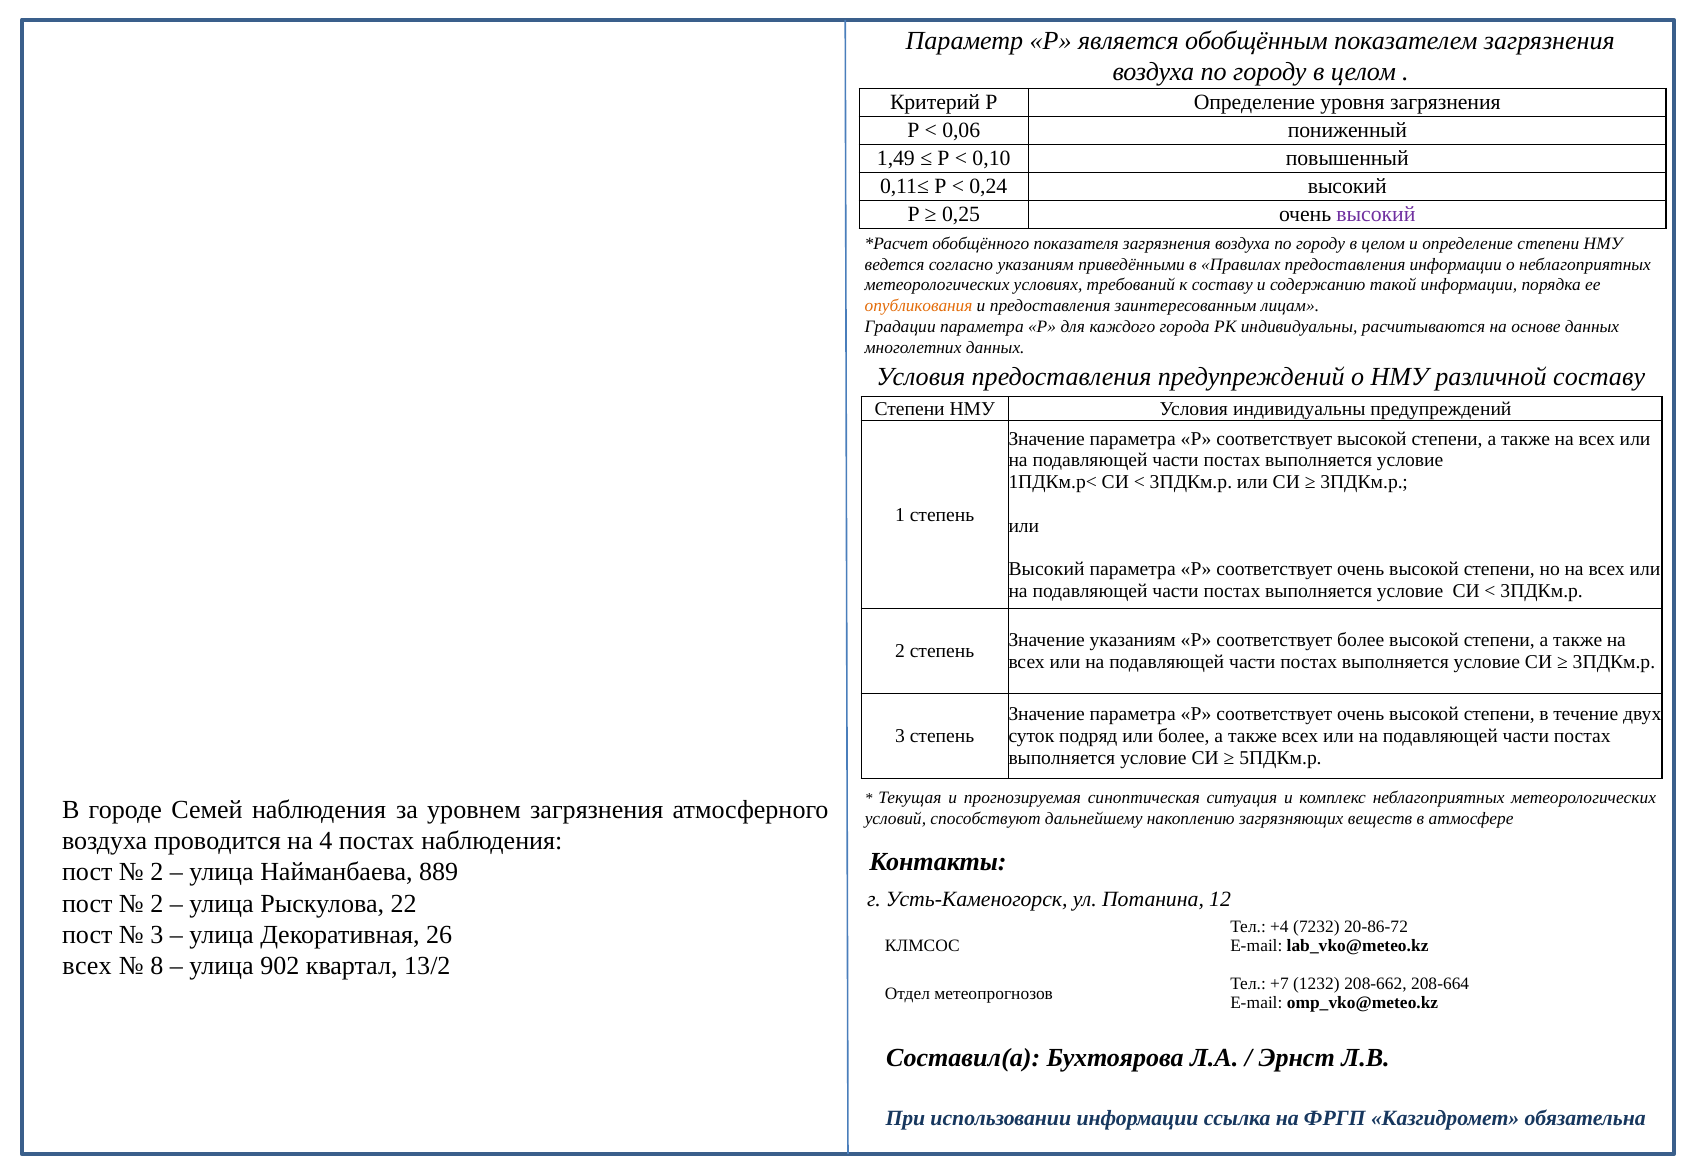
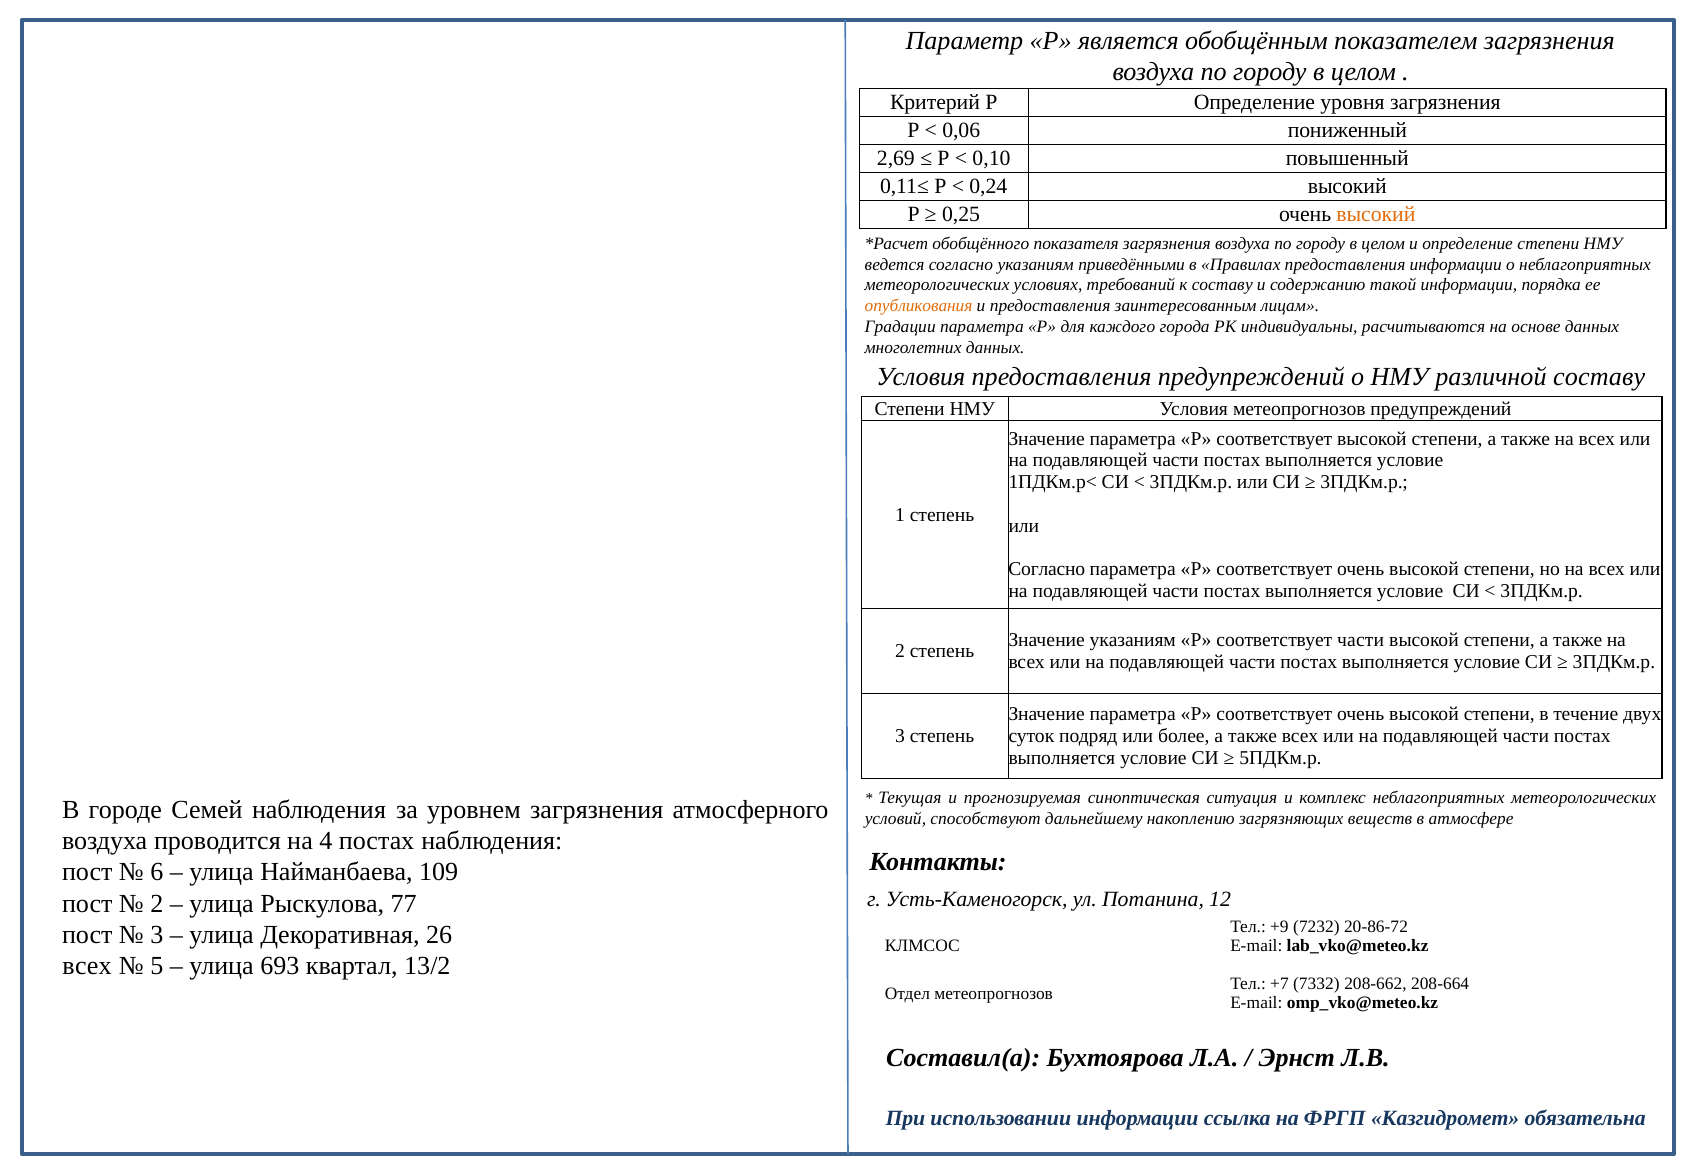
1,49: 1,49 -> 2,69 (896, 158)
высокий colour: purple -> orange (1376, 214)
Условия индивидуальны: индивидуальны -> метеопрогнозов (1299, 409)
Высокий: Высокий -> Согласно (1047, 569)
соответствует более: более -> части (1361, 641)
2: 2 -> 6 (157, 872)
889: 889 -> 109 (439, 872)
22: 22 -> 77 (404, 904)
+4: +4 -> +9 (1279, 926)
8: 8 -> 5 (157, 966)
902: 902 -> 693 (280, 966)
1232: 1232 -> 7332 (1316, 984)
